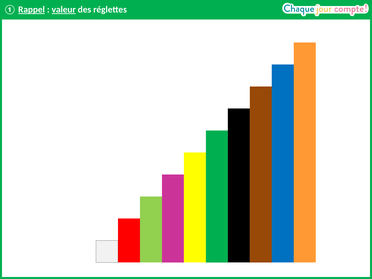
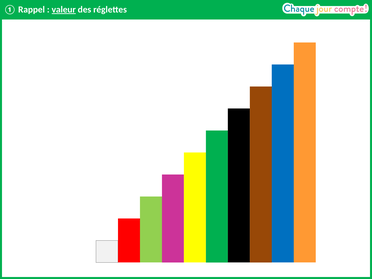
Rappel underline: present -> none (32, 10)
